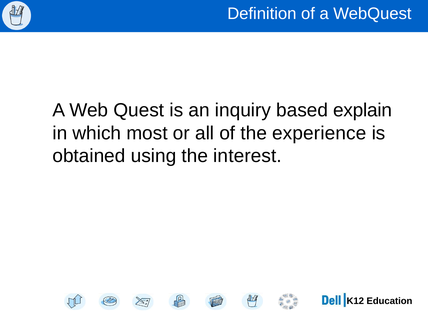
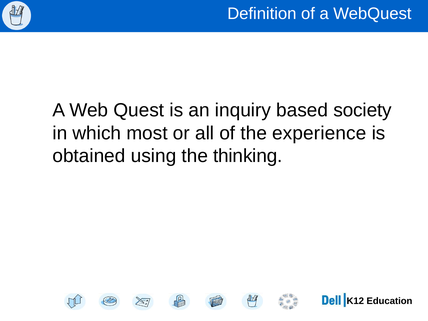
explain: explain -> society (363, 110)
interest: interest -> thinking (248, 156)
